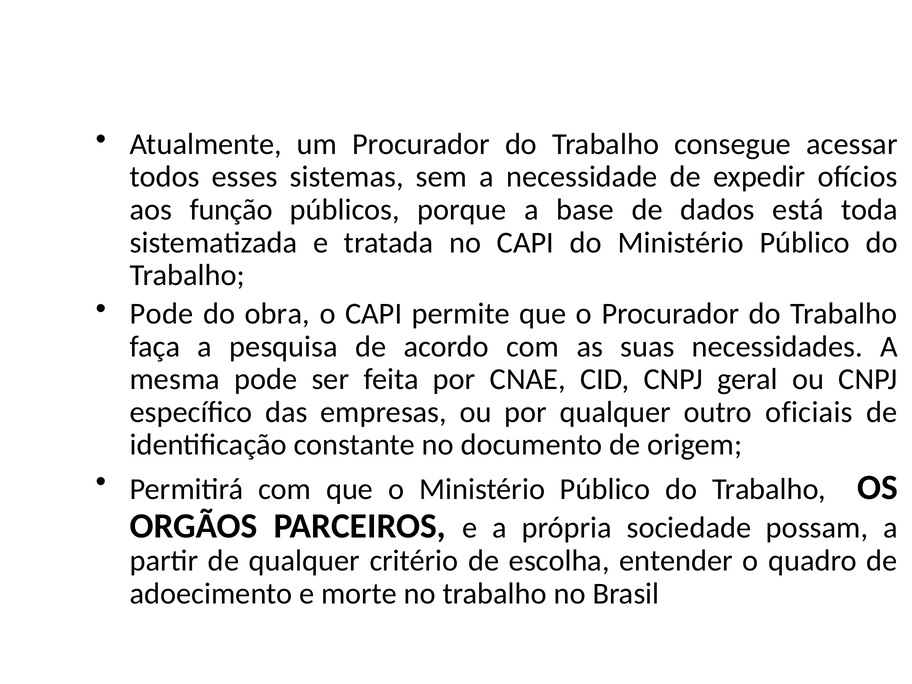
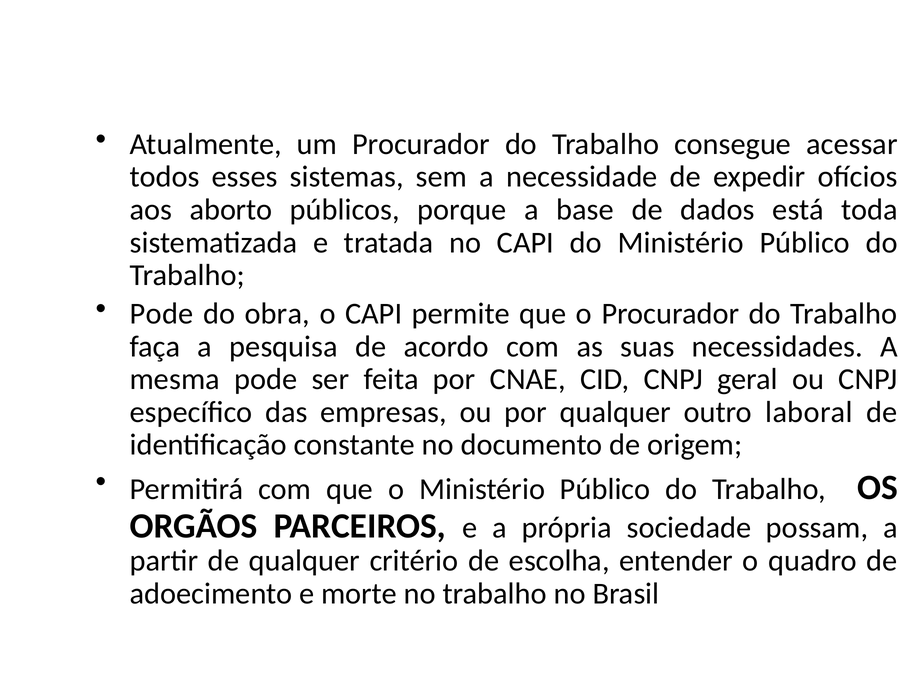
função: função -> aborto (231, 210)
oficiais: oficiais -> laboral (809, 412)
